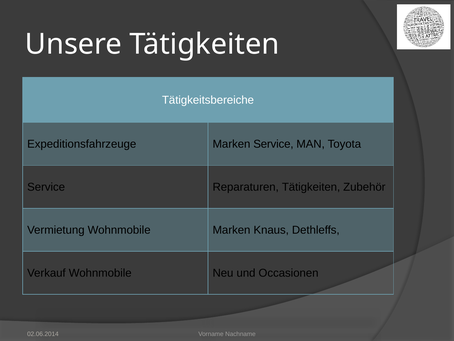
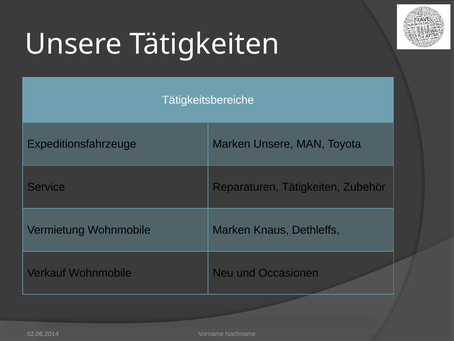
Marken Service: Service -> Unsere (273, 144)
